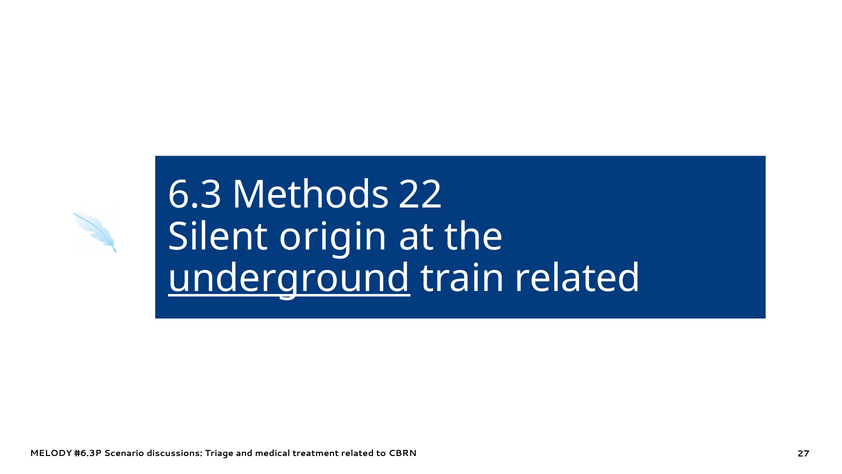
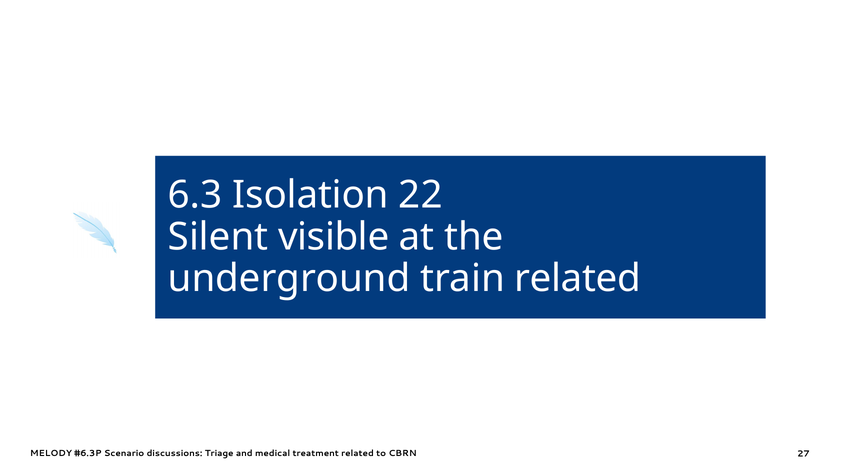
Methods: Methods -> Isolation (310, 195)
origin: origin -> visible (334, 237)
underground underline: present -> none (289, 278)
